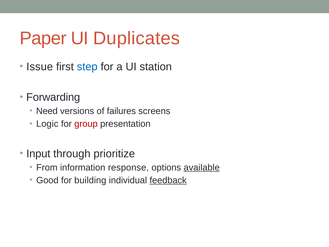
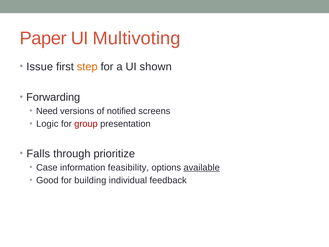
Duplicates: Duplicates -> Multivoting (137, 38)
step colour: blue -> orange (87, 67)
station: station -> shown (156, 67)
failures: failures -> notified (121, 111)
Input: Input -> Falls (38, 154)
From: From -> Case (47, 167)
response: response -> feasibility (128, 167)
feedback underline: present -> none (168, 180)
